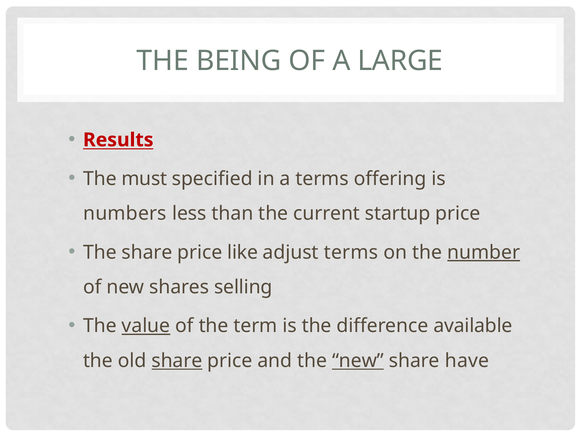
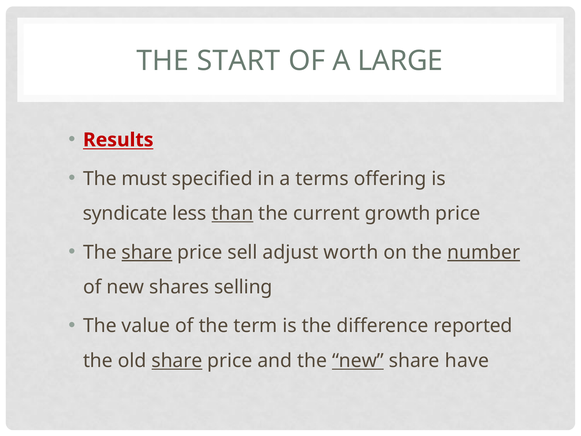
BEING: BEING -> START (239, 61)
numbers: numbers -> syndicate (125, 213)
than underline: none -> present (232, 213)
startup: startup -> growth (398, 213)
share underline: none -> present (147, 252)
like: like -> sell (243, 252)
adjust terms: terms -> worth (351, 252)
value underline: present -> none (146, 326)
available: available -> reported (473, 326)
